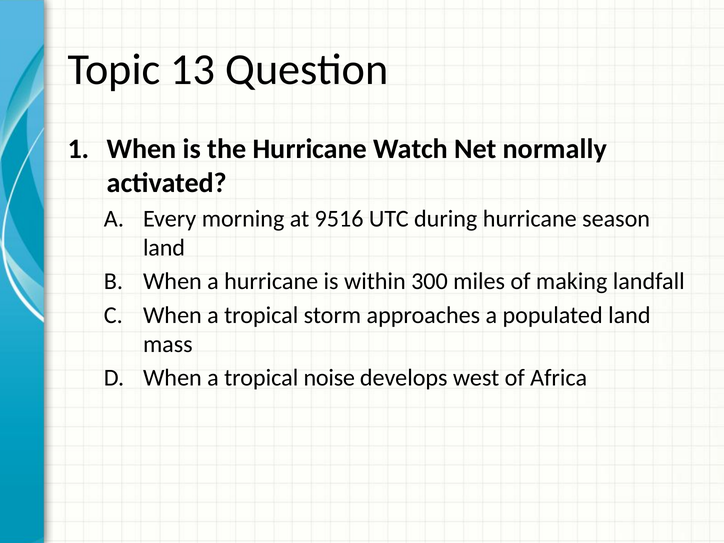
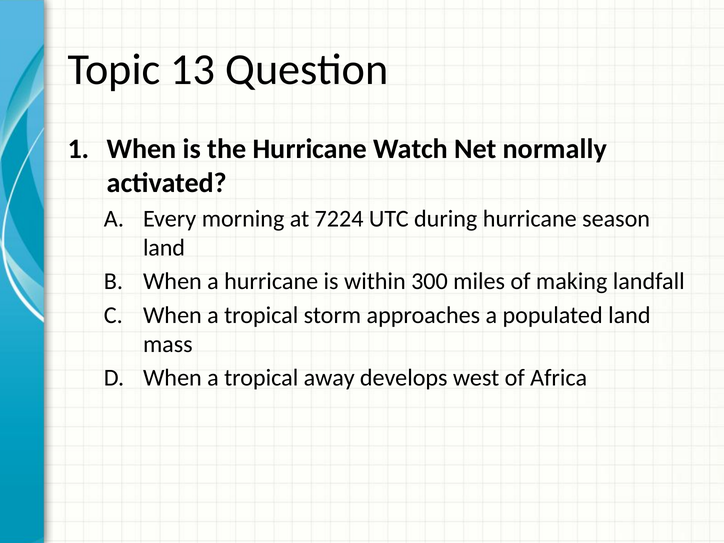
9516: 9516 -> 7224 (339, 219)
noise: noise -> away (329, 378)
